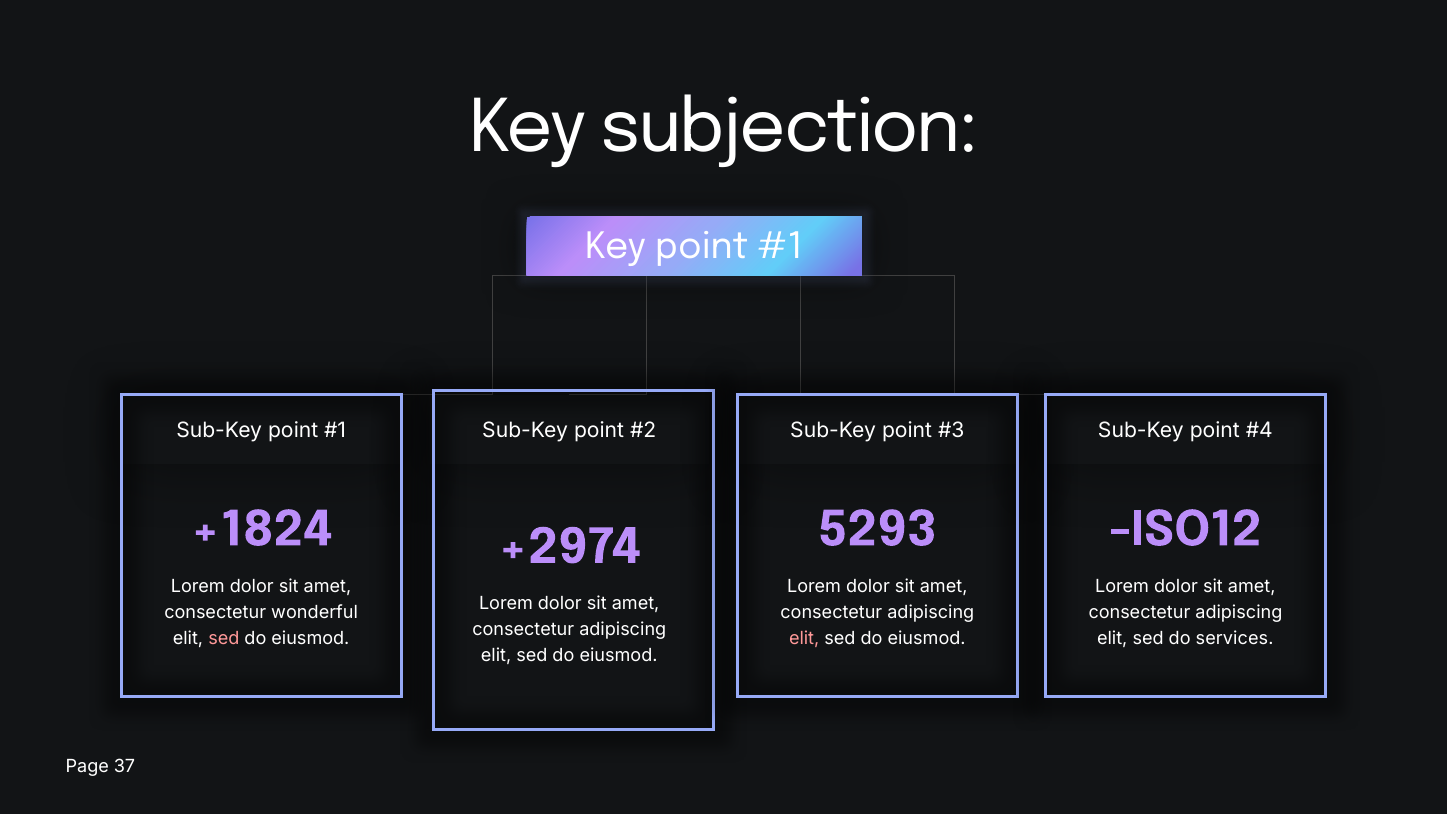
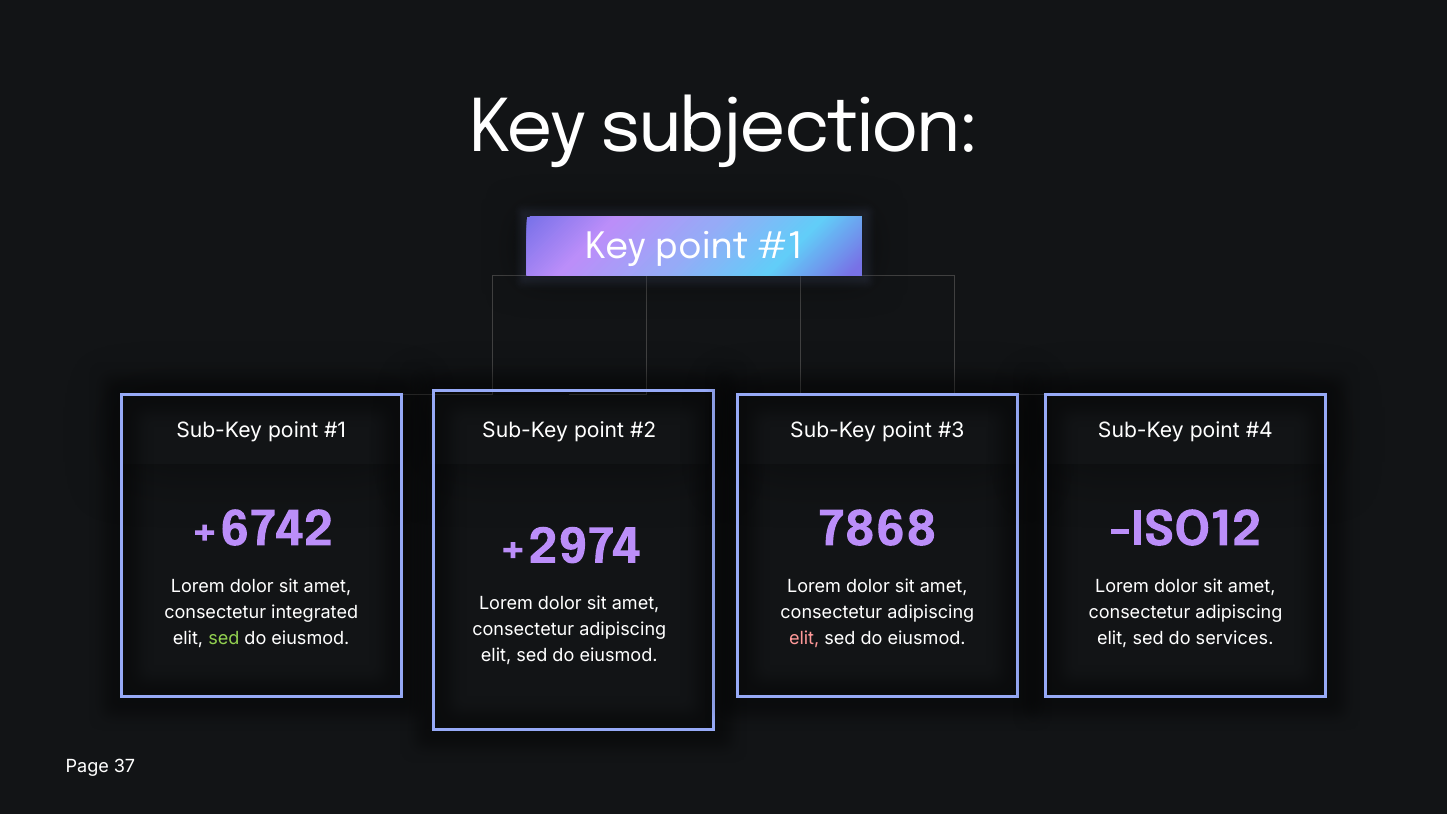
+1824: +1824 -> +6742 (261, 529)
5293: 5293 -> 7868 (878, 529)
wonderful: wonderful -> integrated (315, 612)
sed colour: pink -> light green (224, 638)
